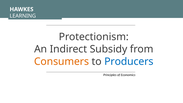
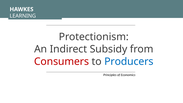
Consumers colour: orange -> red (62, 61)
